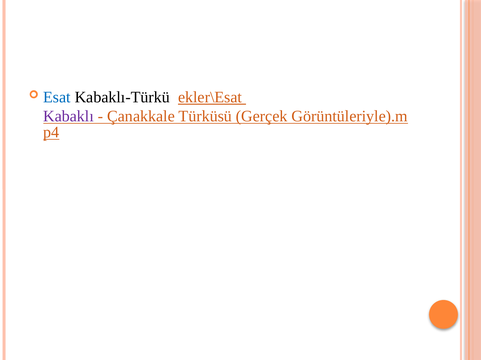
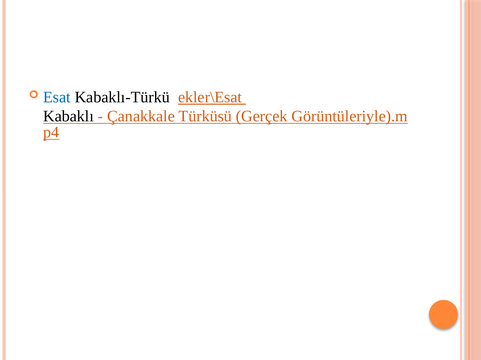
Kabaklı colour: purple -> black (69, 117)
